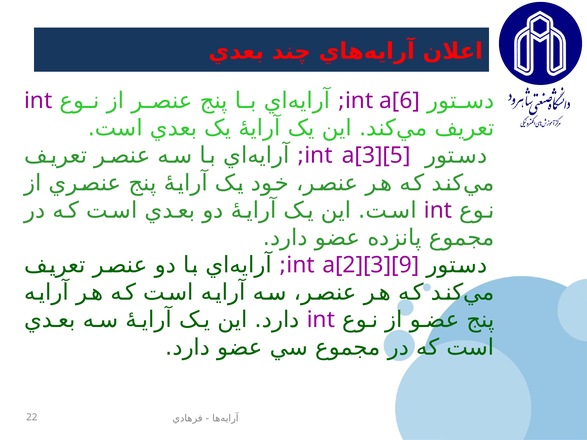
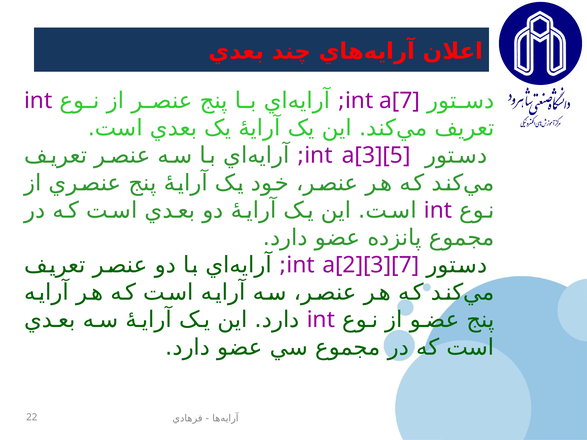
a[6: a[6 -> a[7 (400, 101)
a[2][3][9: a[2][3][9 -> a[2][3][7 (371, 265)
